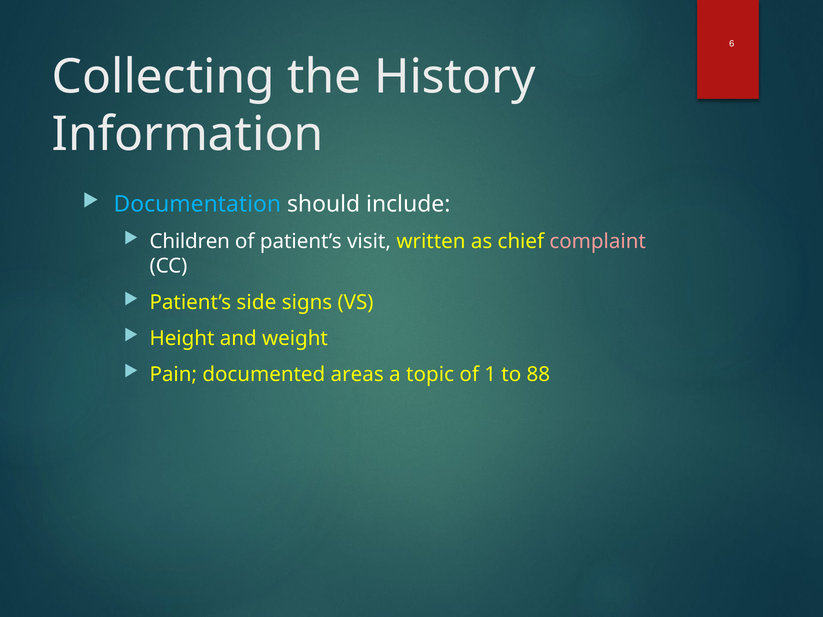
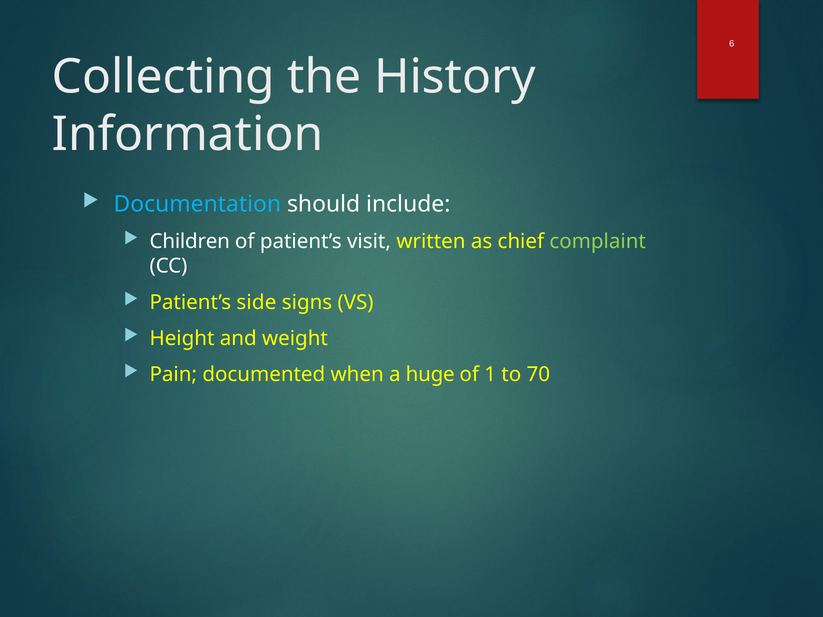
complaint colour: pink -> light green (598, 242)
areas: areas -> when (357, 375)
topic: topic -> huge (430, 375)
88: 88 -> 70 (538, 375)
